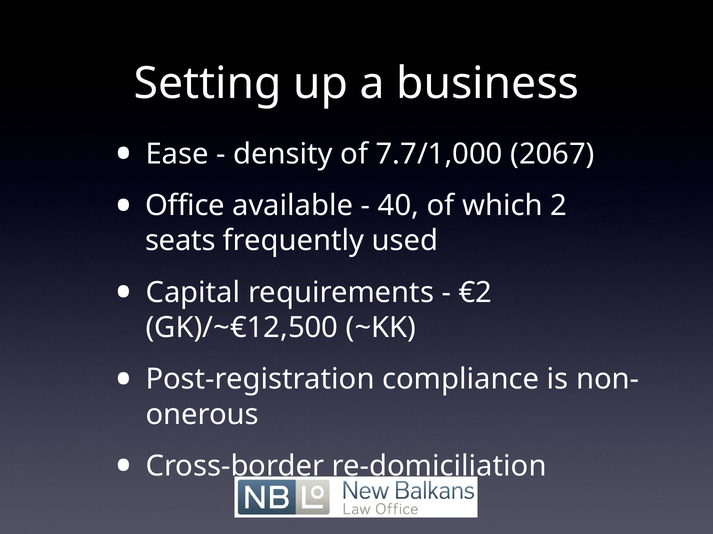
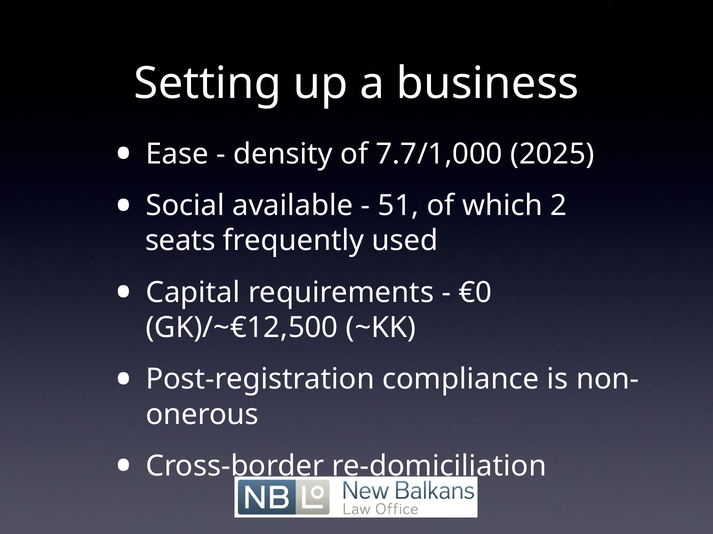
2067: 2067 -> 2025 (552, 154)
Office: Office -> Social (185, 206)
40: 40 -> 51 (399, 206)
€2: €2 -> €0 (475, 293)
